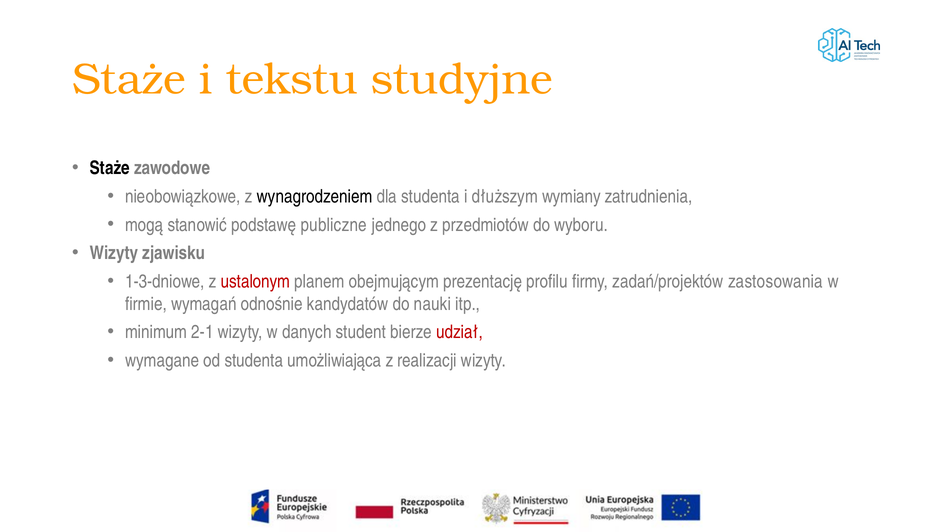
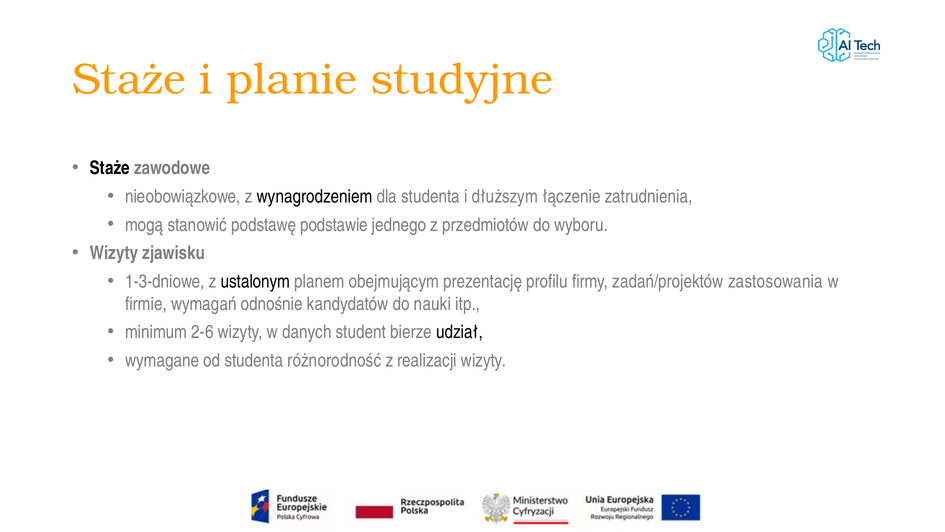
tekstu: tekstu -> planie (292, 79)
wymiany: wymiany -> łączenie (571, 196)
publiczne: publiczne -> podstawie (334, 225)
ustalonym colour: red -> black (256, 281)
2-1: 2-1 -> 2-6 (203, 332)
udział colour: red -> black (459, 332)
umożliwiająca: umożliwiająca -> różnorodność (334, 360)
